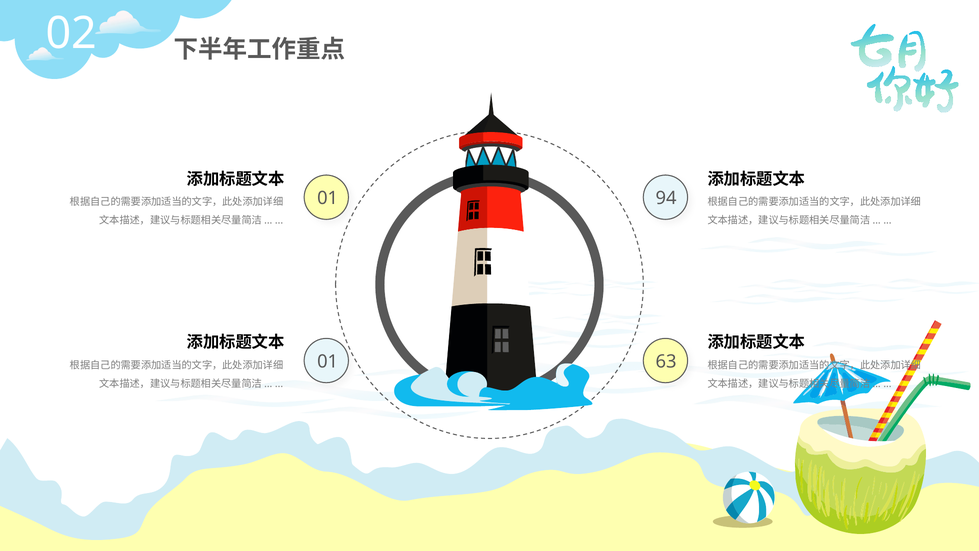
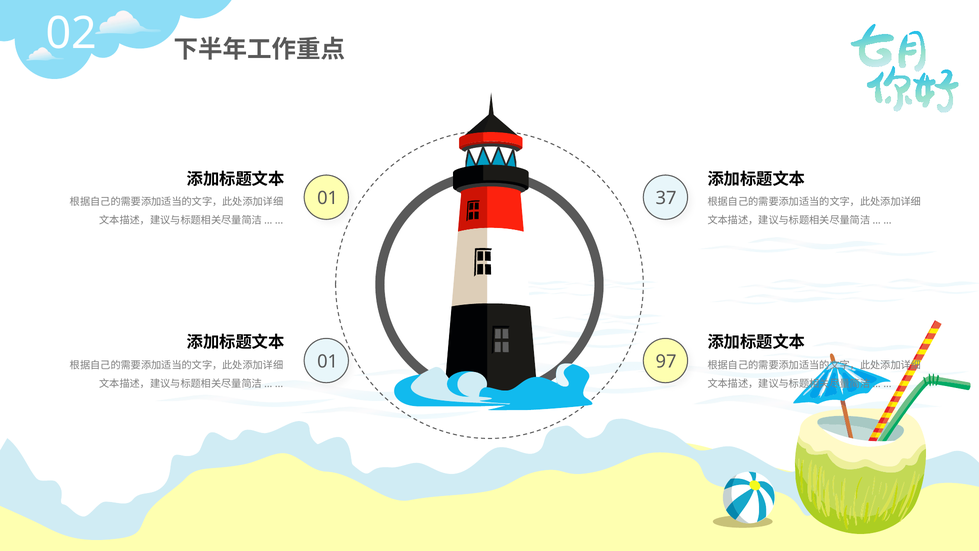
94: 94 -> 37 (666, 198)
63: 63 -> 97 (666, 361)
